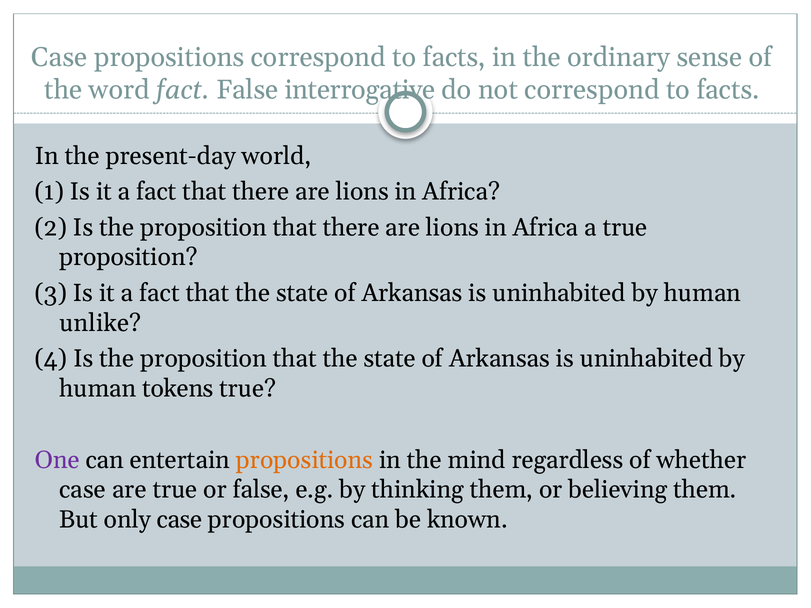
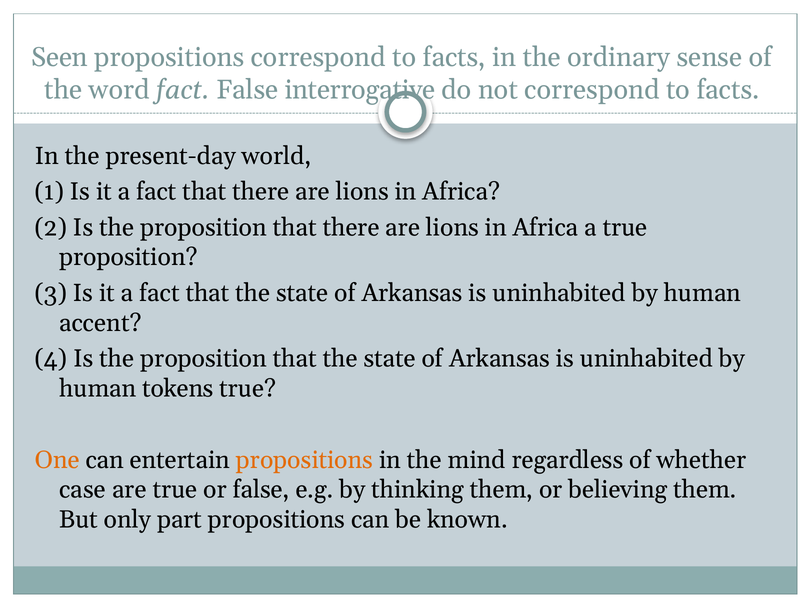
Case: Case -> Seen (60, 57)
unlike: unlike -> accent (100, 323)
One colour: purple -> orange (57, 460)
only case: case -> part (179, 520)
